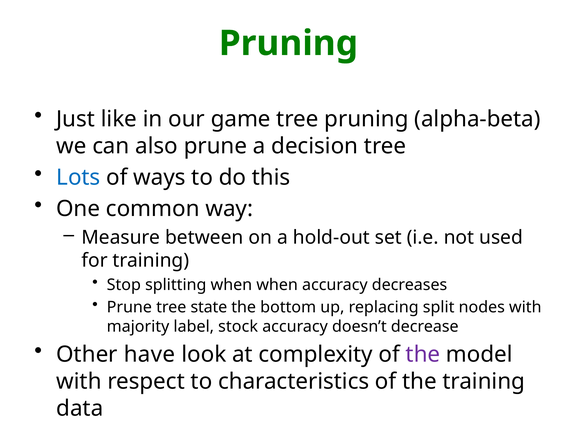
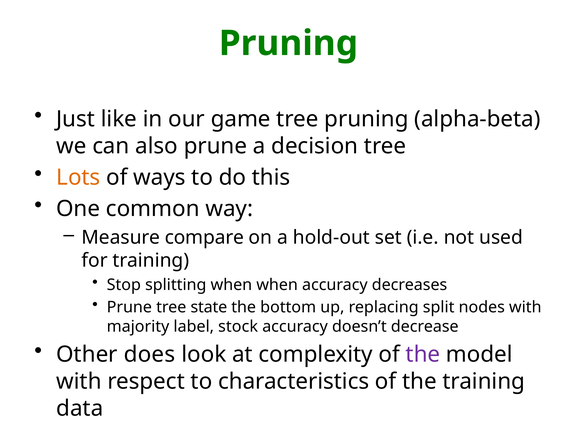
Lots colour: blue -> orange (78, 177)
between: between -> compare (204, 237)
have: have -> does (149, 354)
